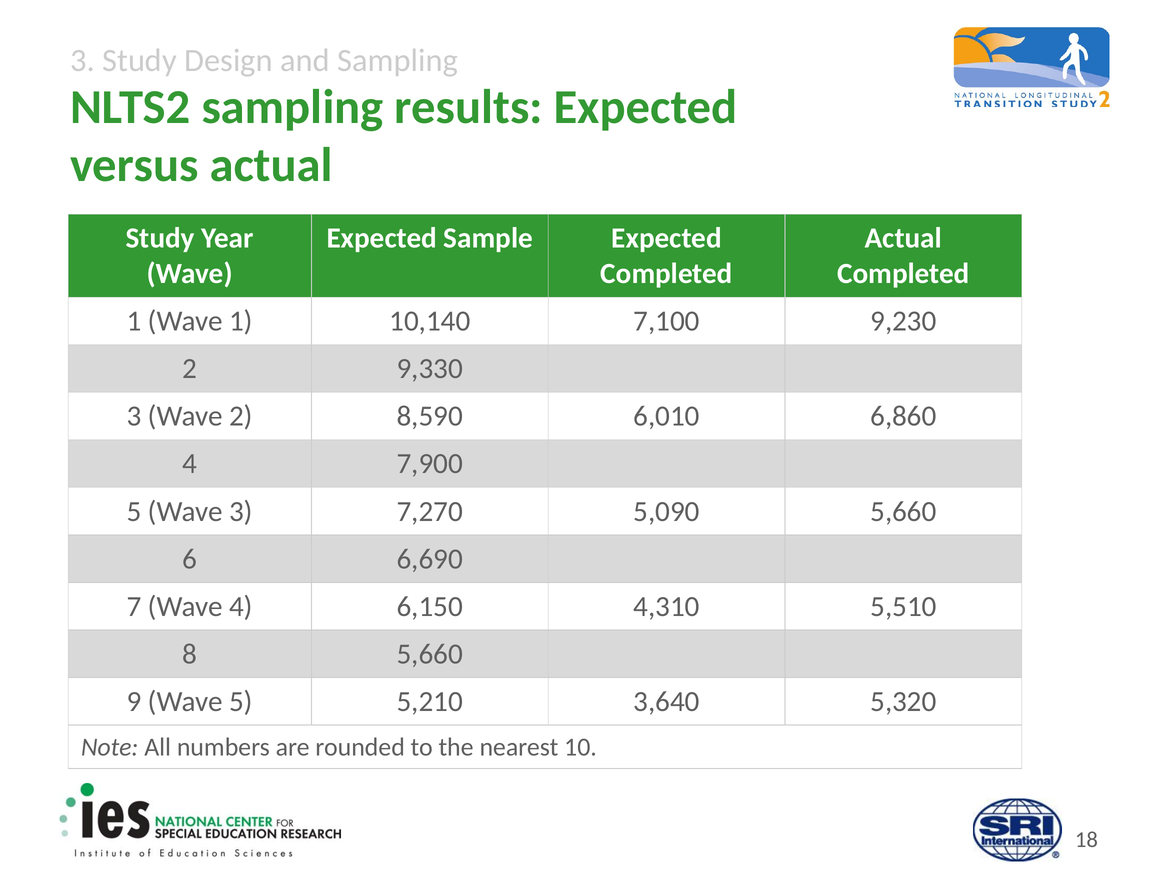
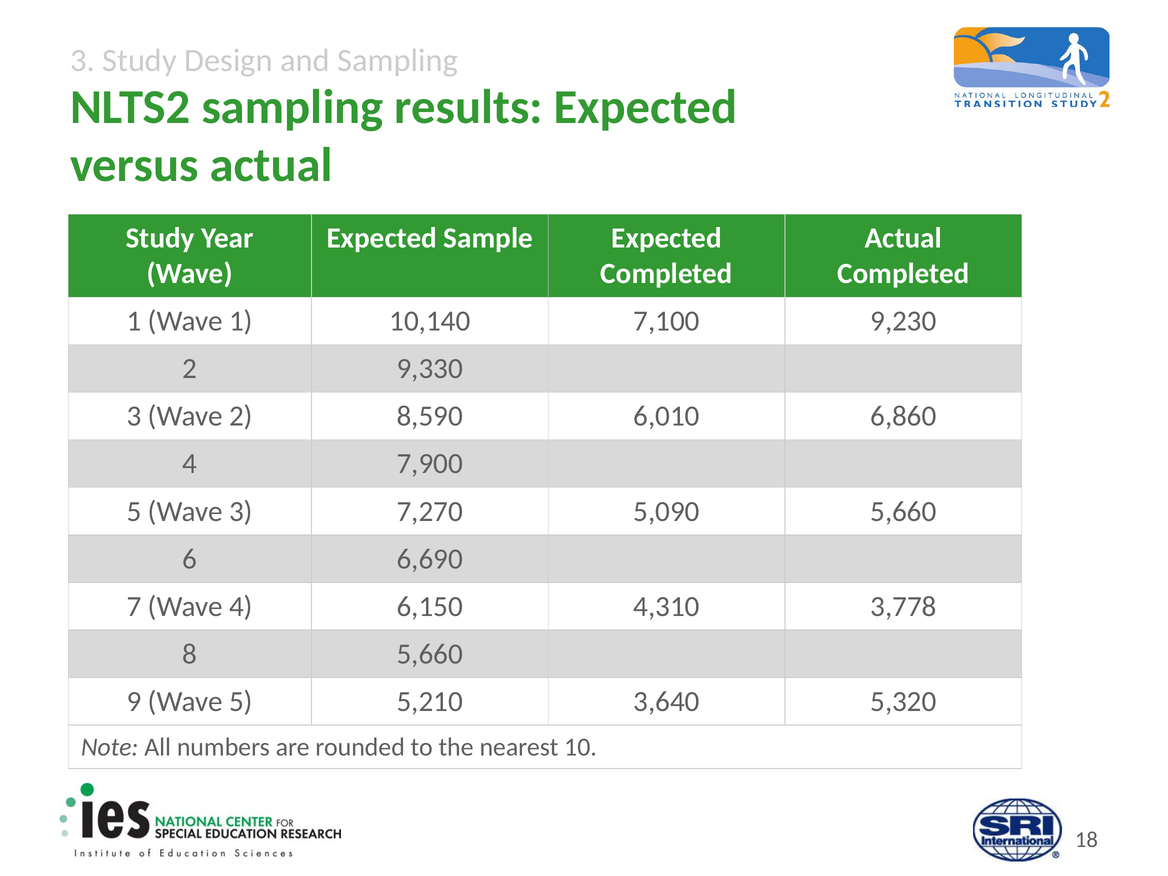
5,510: 5,510 -> 3,778 (903, 606)
